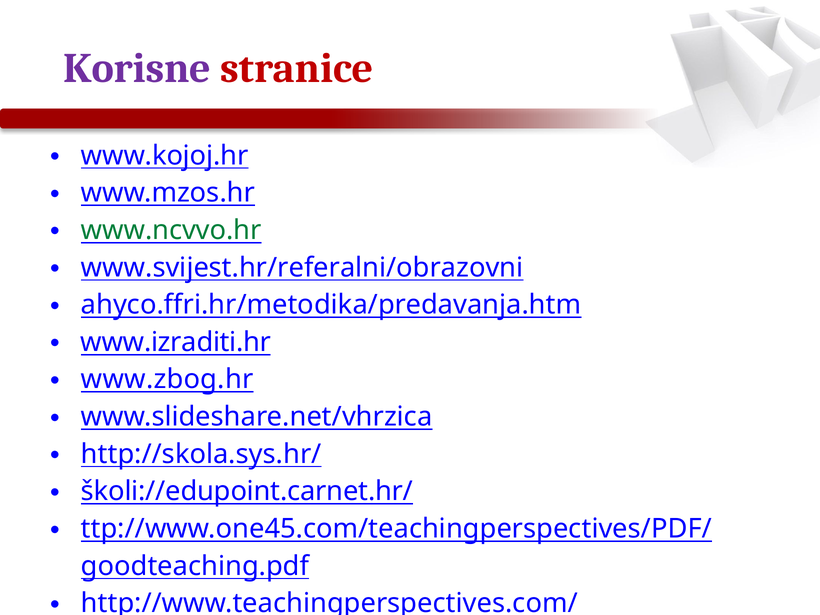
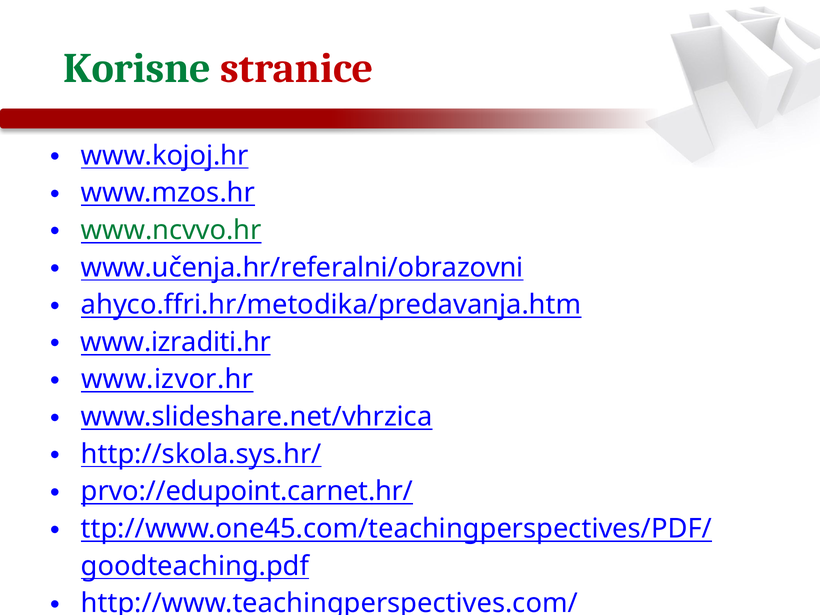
Korisne colour: purple -> green (137, 69)
www.svijest.hr/referalni/obrazovni: www.svijest.hr/referalni/obrazovni -> www.učenja.hr/referalni/obrazovni (302, 268)
www.zbog.hr: www.zbog.hr -> www.izvor.hr (167, 379)
školi://edupoint.carnet.hr/: školi://edupoint.carnet.hr/ -> prvo://edupoint.carnet.hr/ (247, 491)
